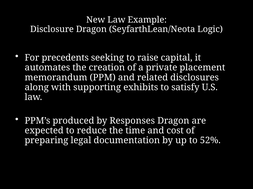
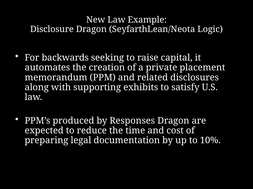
precedents: precedents -> backwards (65, 58)
52%: 52% -> 10% (210, 141)
